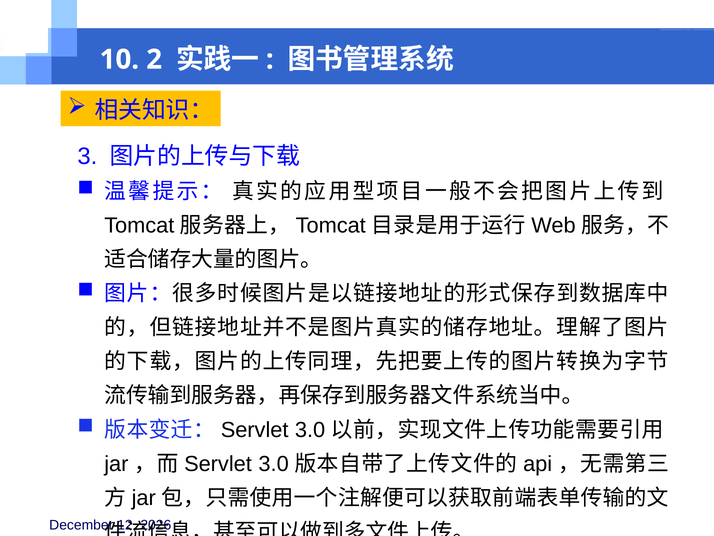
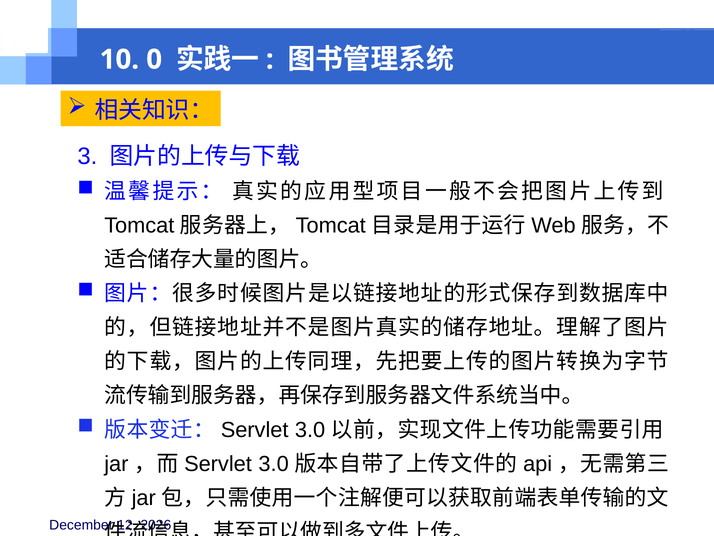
2: 2 -> 0 (154, 59)
